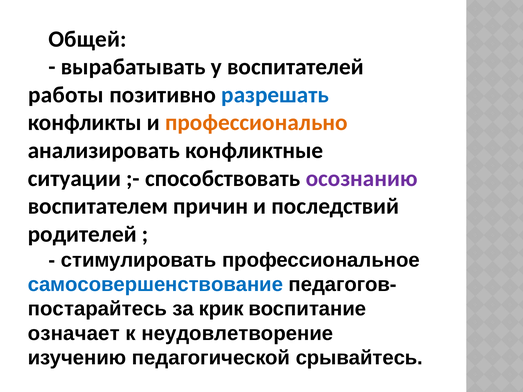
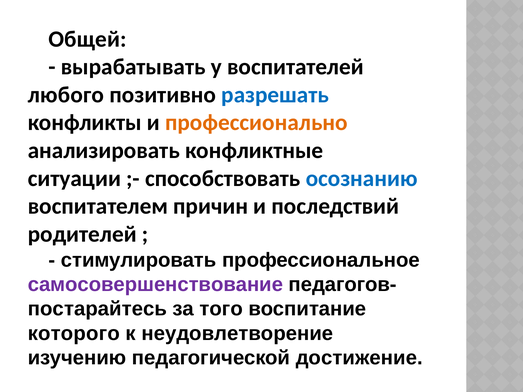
работы: работы -> любого (66, 95)
осознанию colour: purple -> blue (362, 179)
самосовершенствование colour: blue -> purple (155, 285)
крик: крик -> того (221, 309)
означает: означает -> которого (74, 334)
срывайтесь: срывайтесь -> достижение (359, 358)
